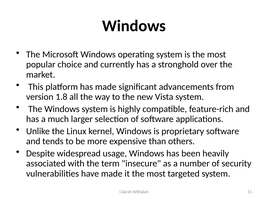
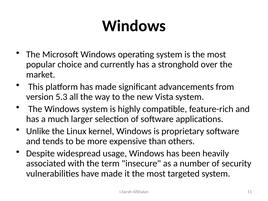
1.8: 1.8 -> 5.3 (61, 97)
